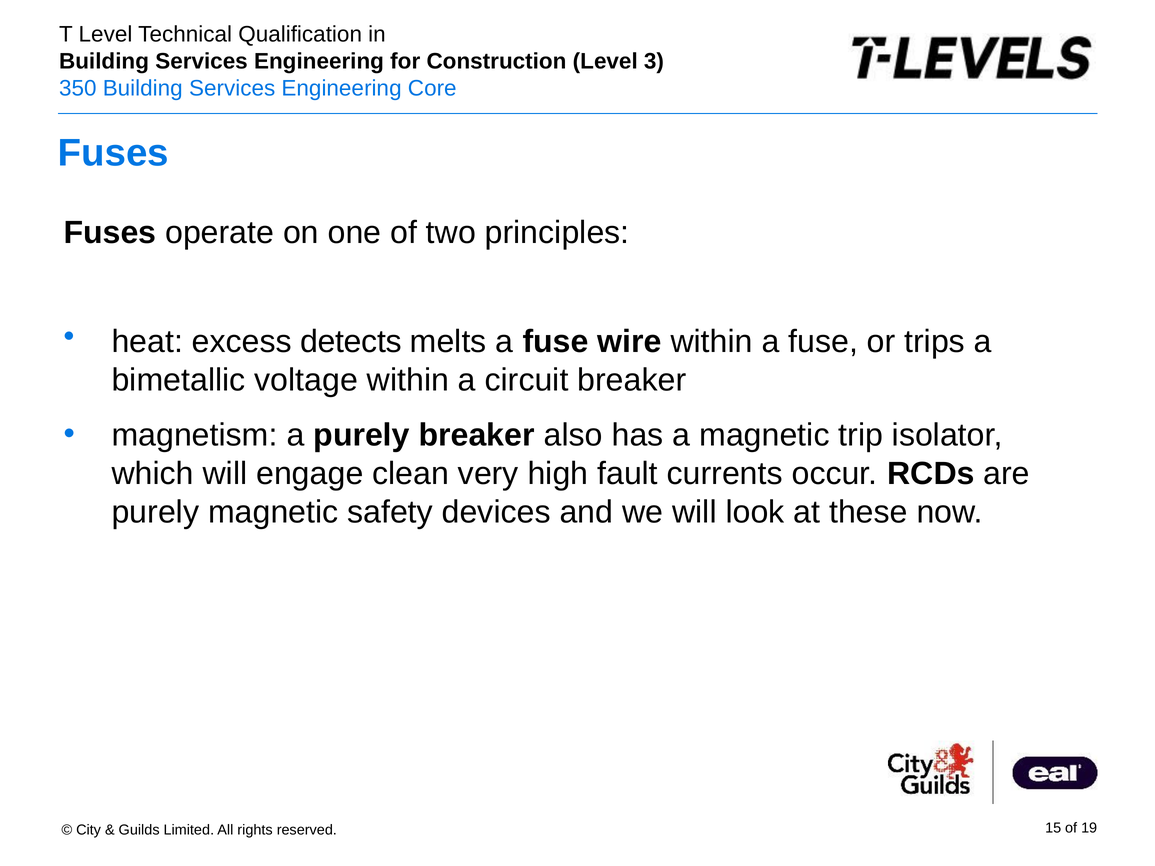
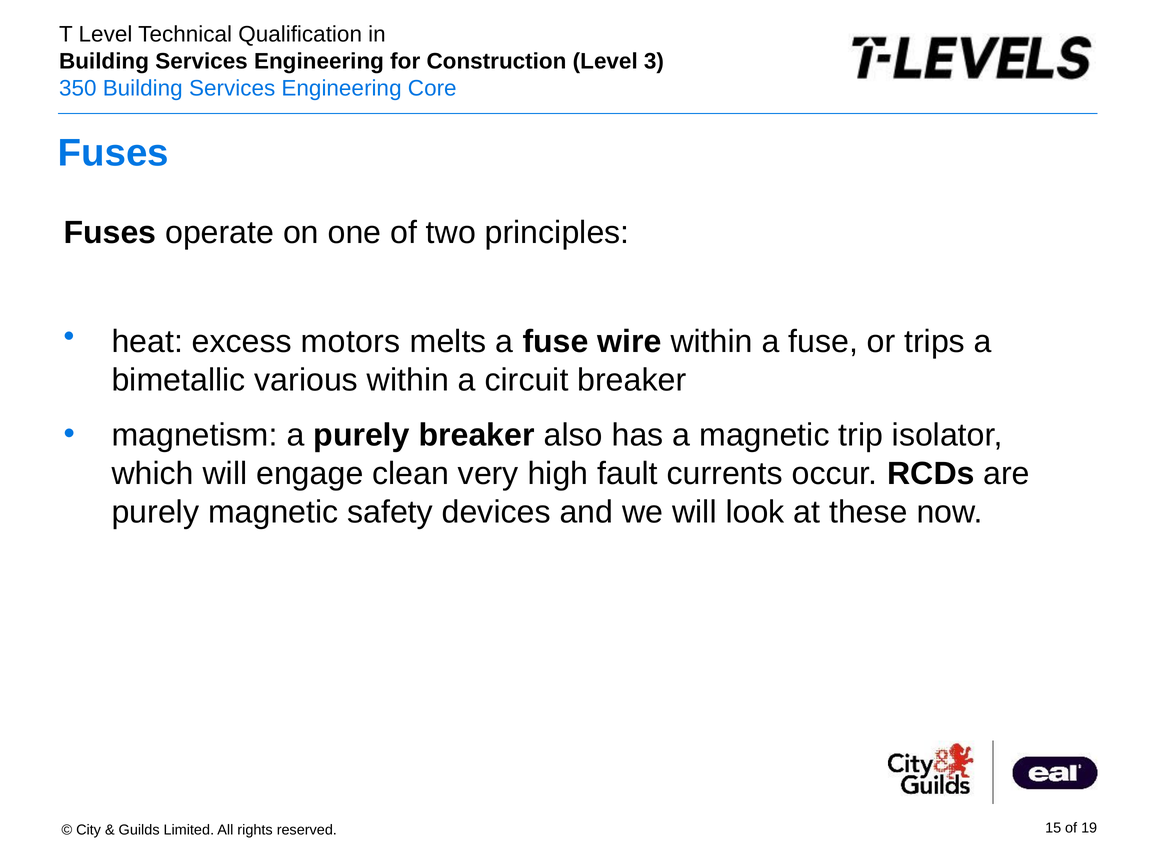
detects: detects -> motors (351, 342)
voltage: voltage -> various (306, 381)
